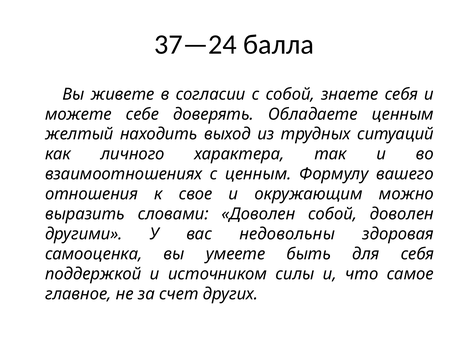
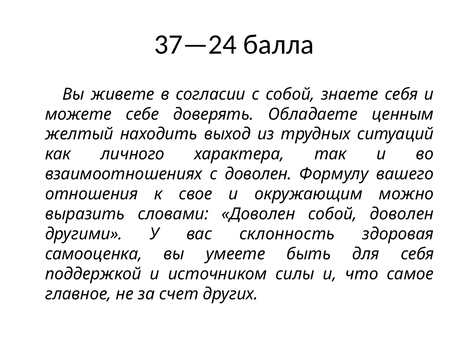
с ценным: ценным -> доволен (258, 174)
недовольны: недовольны -> склонность (287, 234)
